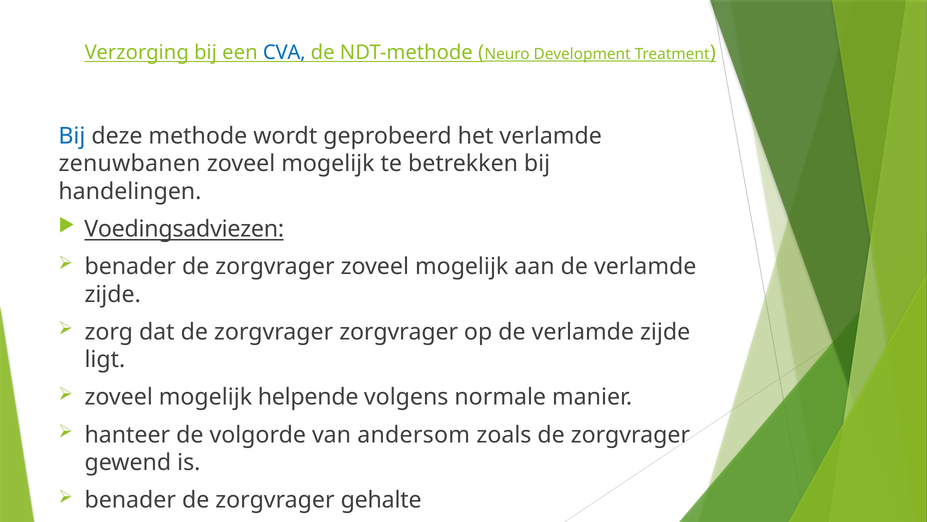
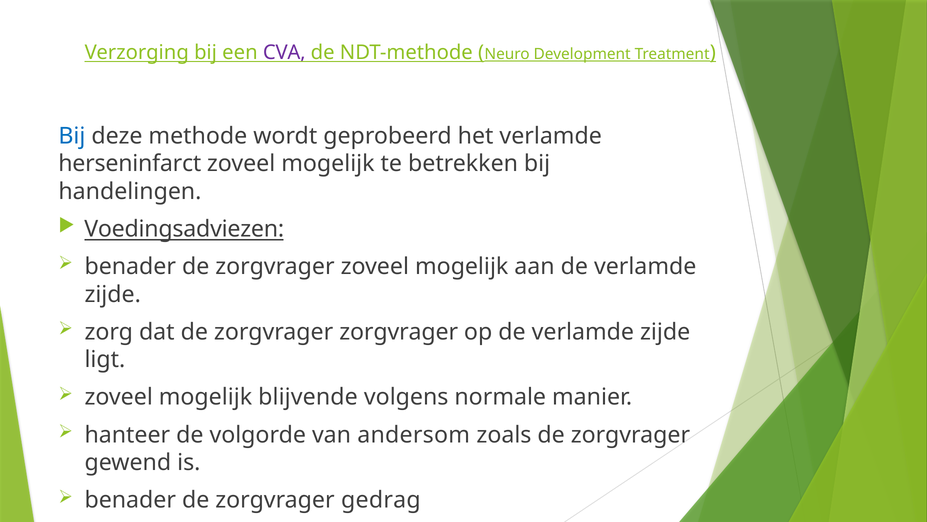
CVA colour: blue -> purple (284, 52)
zenuwbanen: zenuwbanen -> herseninfarct (130, 164)
helpende: helpende -> blijvende (308, 397)
gehalte: gehalte -> gedrag (381, 500)
